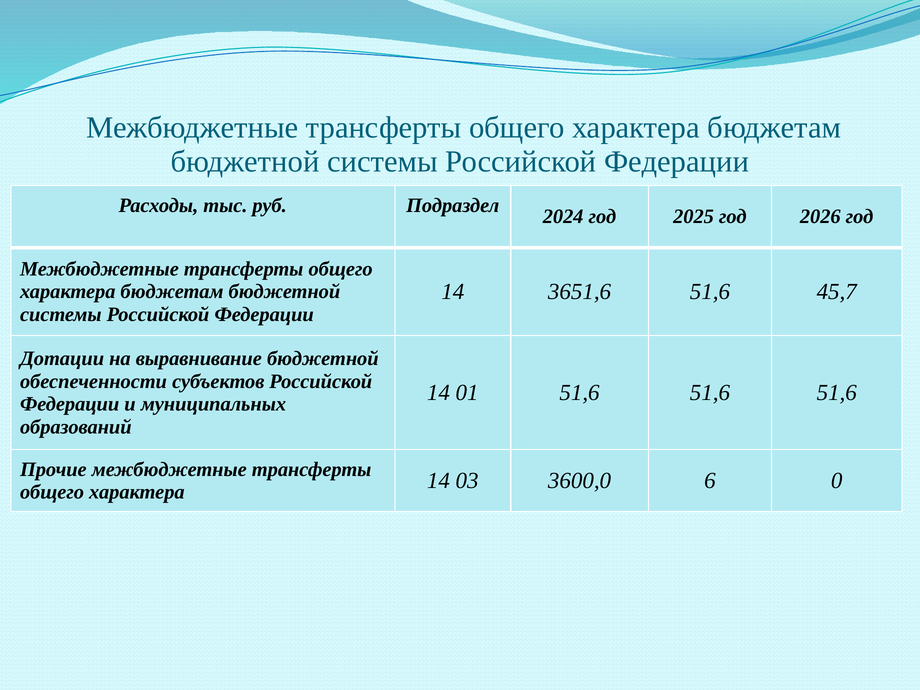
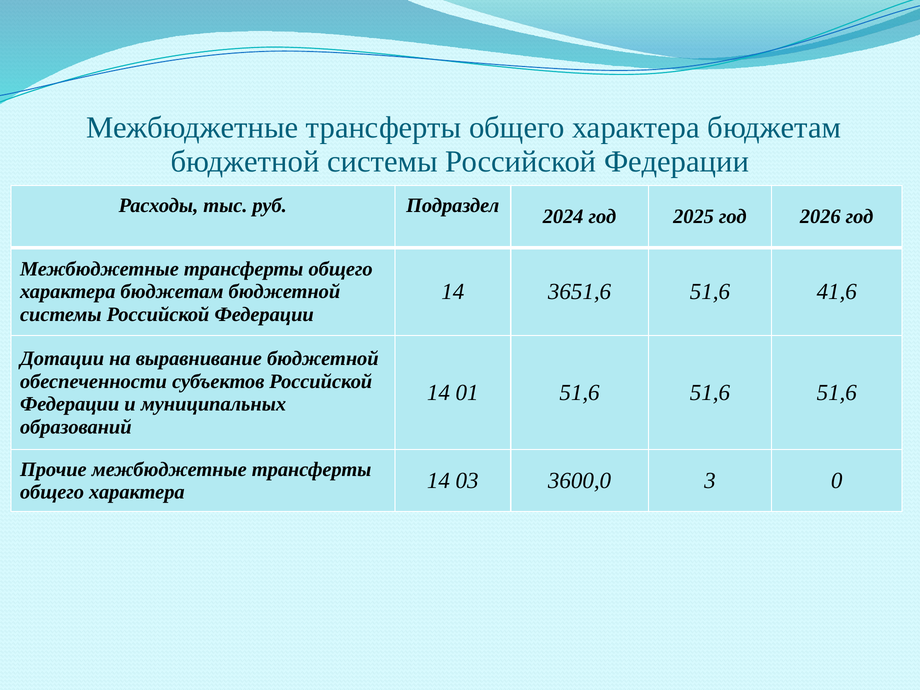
45,7: 45,7 -> 41,6 (837, 292)
6: 6 -> 3 (710, 481)
